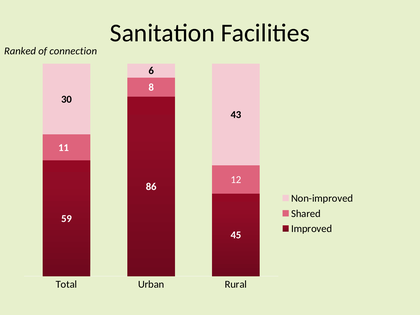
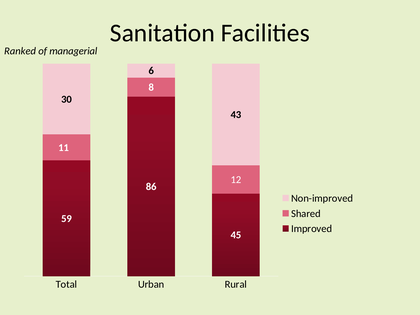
connection: connection -> managerial (73, 51)
